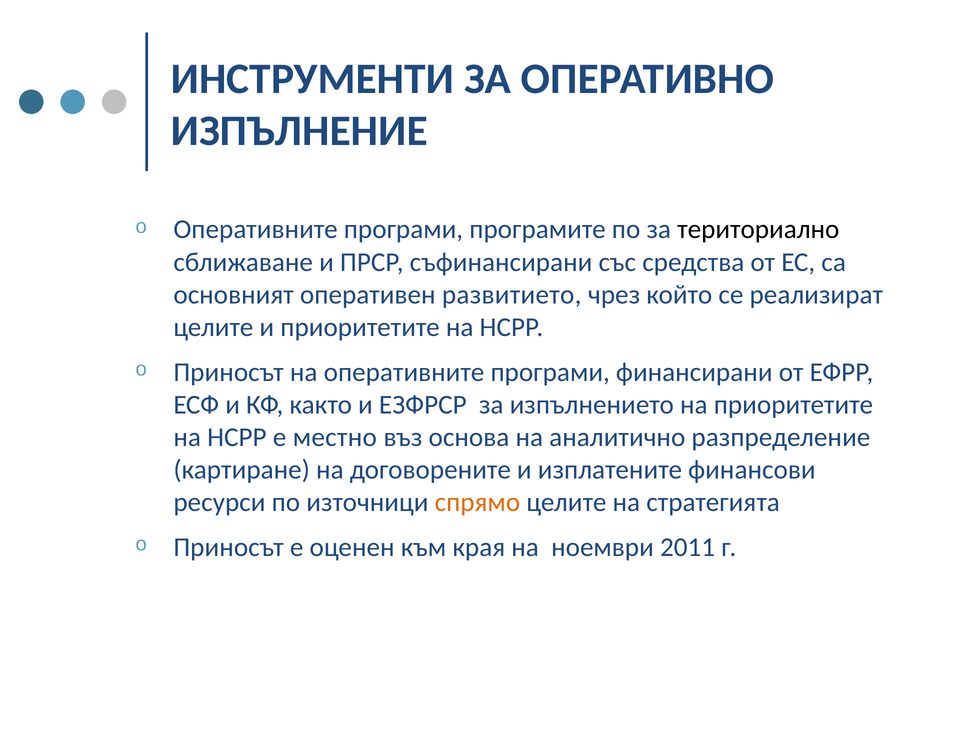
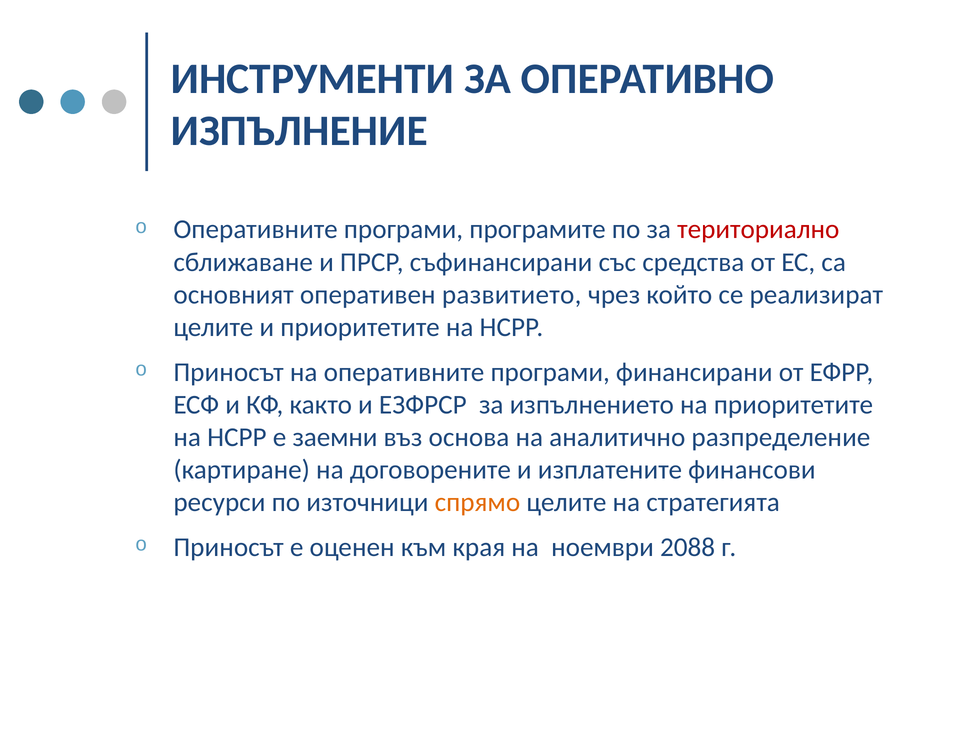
териториално colour: black -> red (758, 230)
местно: местно -> заемни (335, 438)
2011: 2011 -> 2088 (688, 548)
